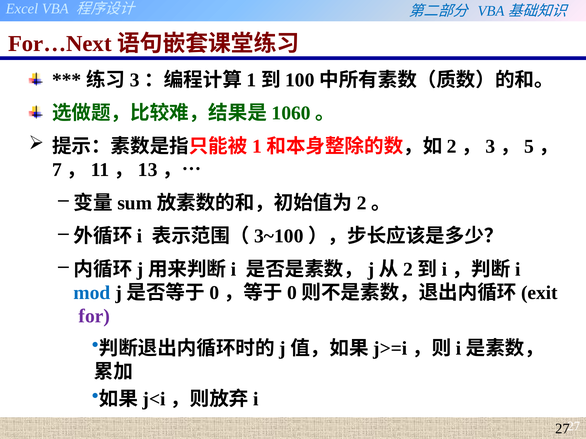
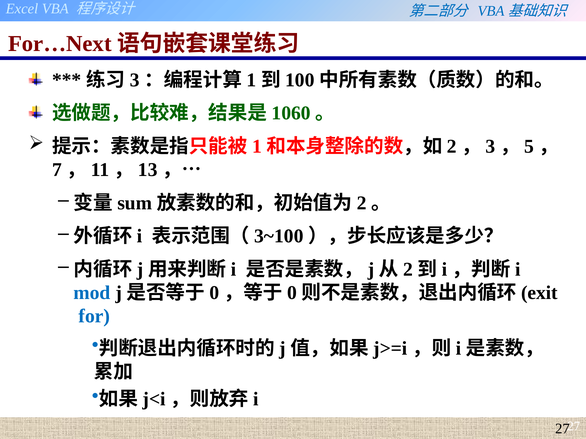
for colour: purple -> blue (94, 317)
